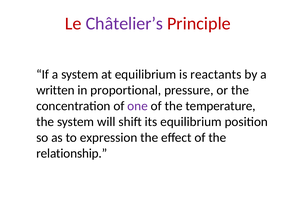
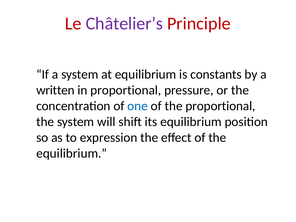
reactants: reactants -> constants (216, 74)
one colour: purple -> blue (138, 106)
the temperature: temperature -> proportional (220, 106)
relationship: relationship -> equilibrium (72, 153)
